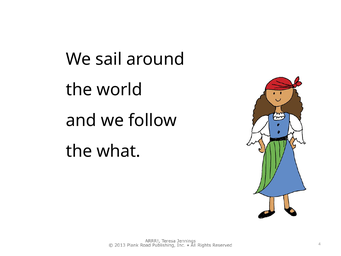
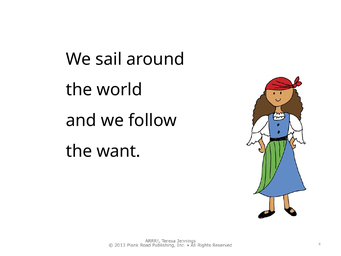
what: what -> want (119, 151)
